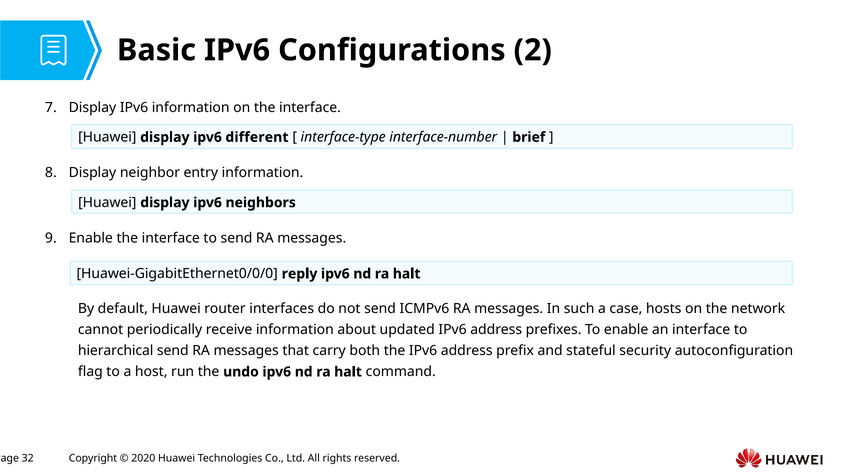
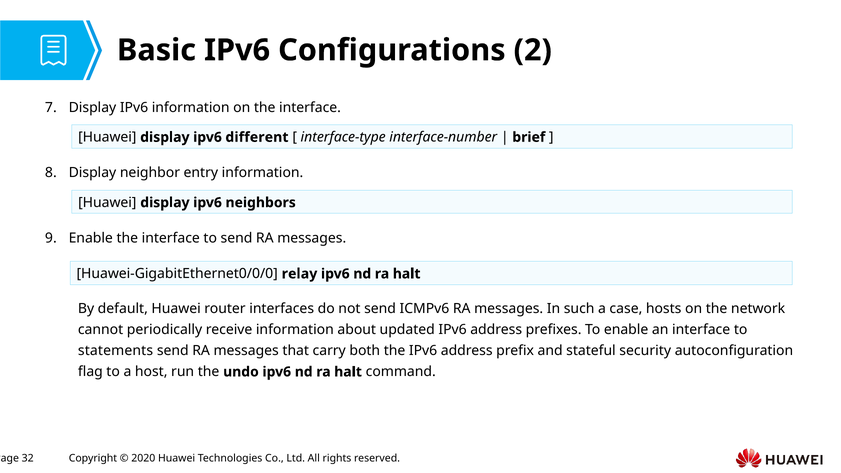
reply: reply -> relay (299, 274)
hierarchical: hierarchical -> statements (116, 351)
